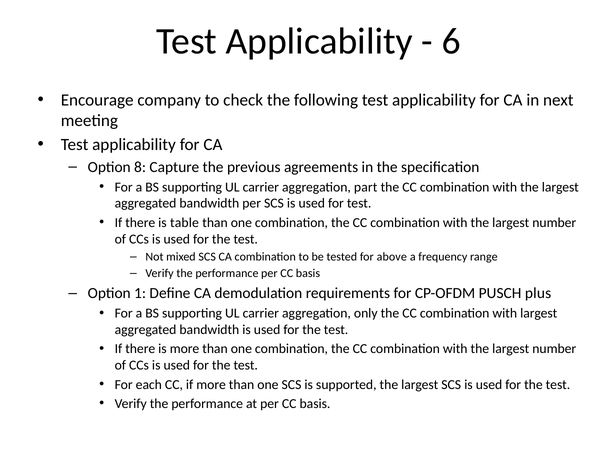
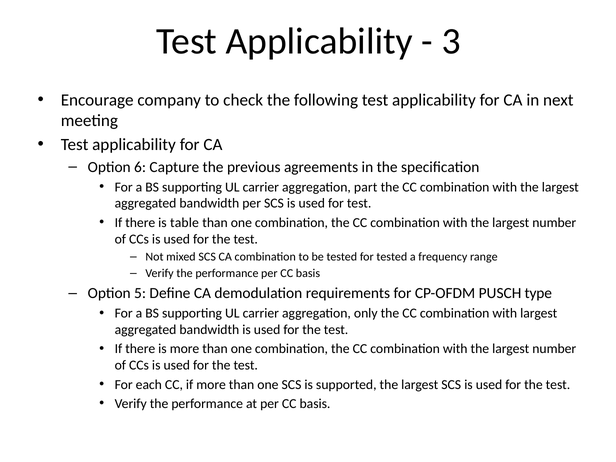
6: 6 -> 3 (451, 41)
8: 8 -> 6 (140, 167)
for above: above -> tested (392, 257)
1: 1 -> 5 (140, 293)
plus: plus -> type (538, 293)
